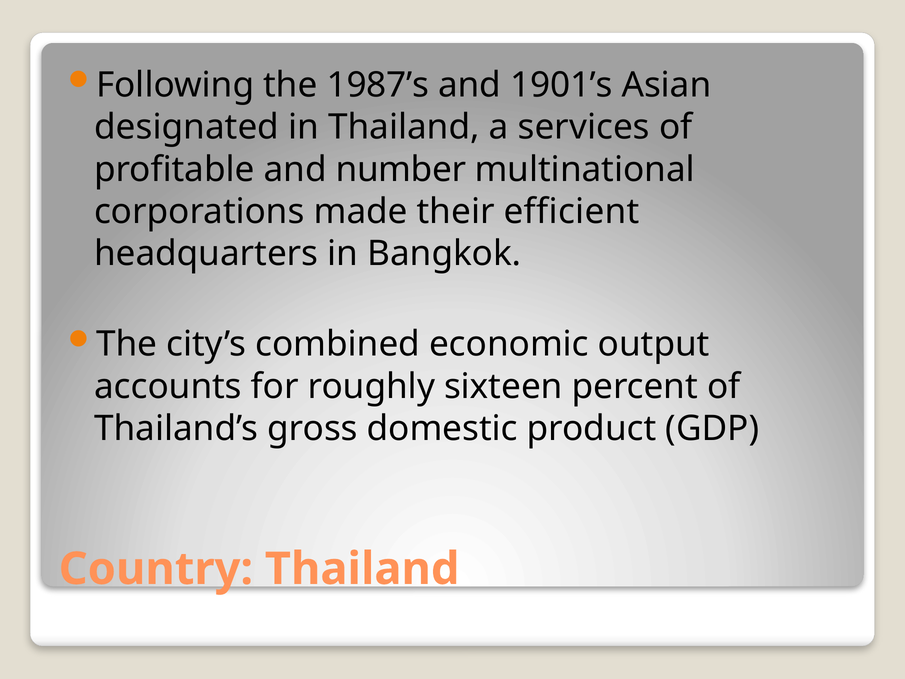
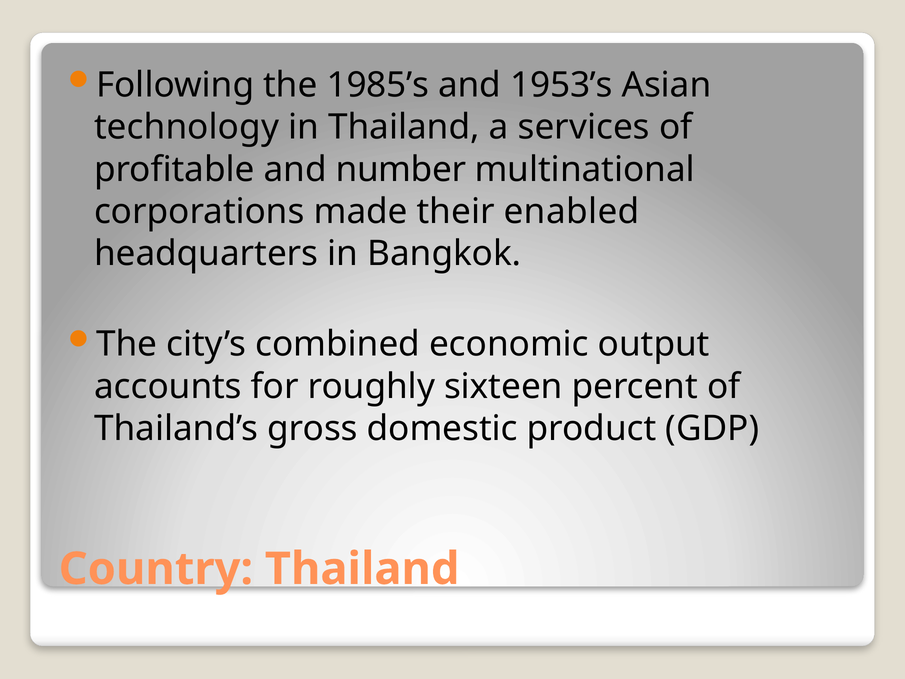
1987’s: 1987’s -> 1985’s (378, 85)
1901’s: 1901’s -> 1953’s (561, 85)
designated: designated -> technology (187, 127)
efficient: efficient -> enabled (572, 211)
